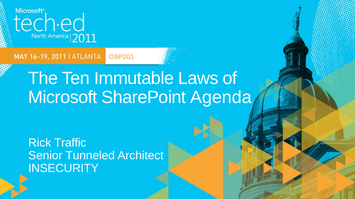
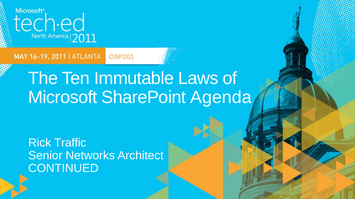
Tunneled: Tunneled -> Networks (90, 156)
INSECURITY: INSECURITY -> CONTINUED (63, 169)
